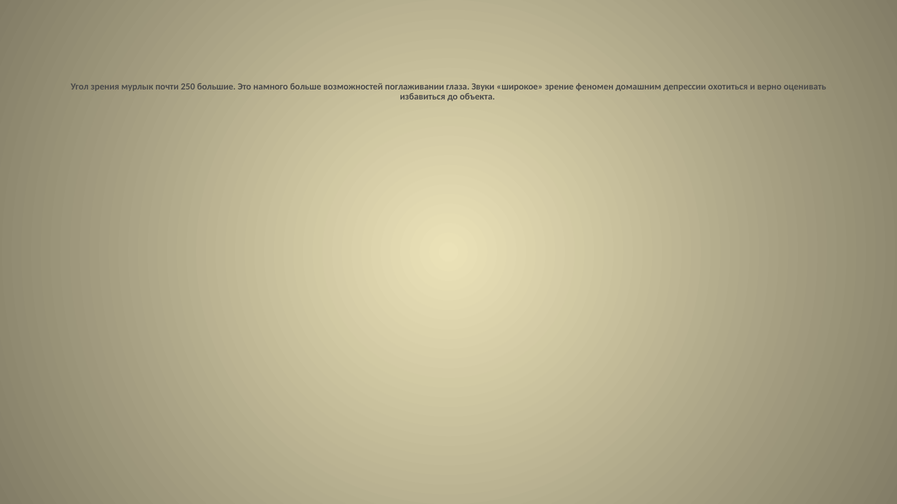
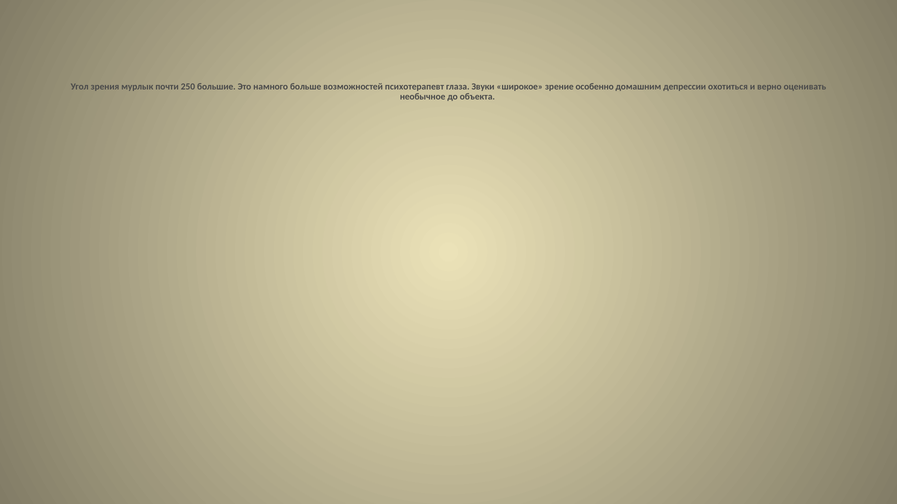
поглаживании: поглаживании -> психотерапевт (415, 87)
феномен: феномен -> особенно (595, 87)
избавиться: избавиться -> необычное (423, 97)
